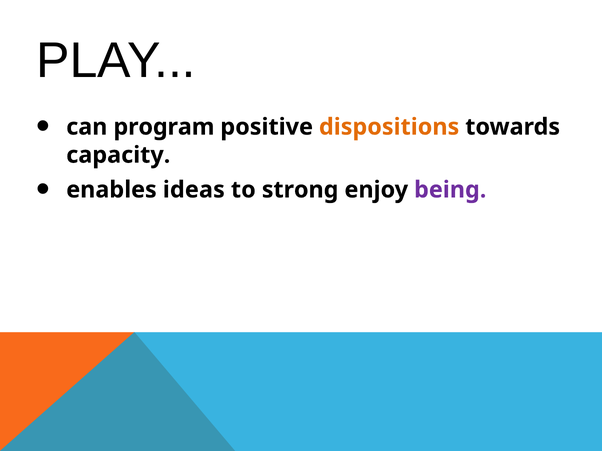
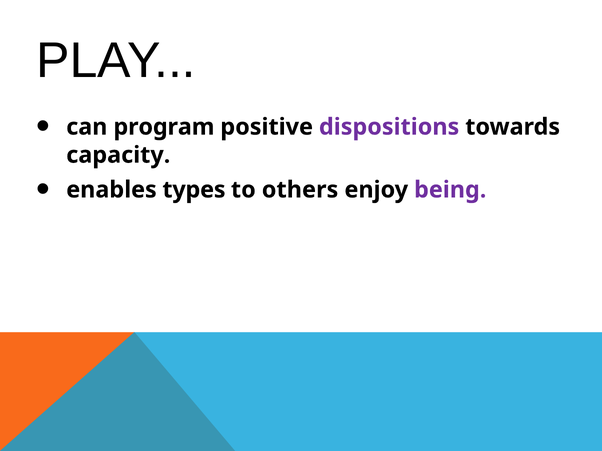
dispositions colour: orange -> purple (389, 127)
ideas: ideas -> types (194, 190)
strong: strong -> others (300, 190)
